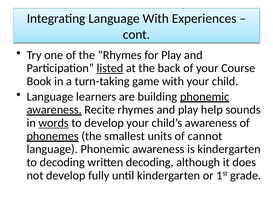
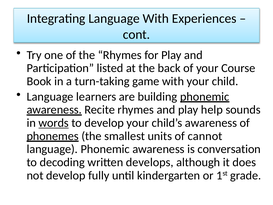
listed underline: present -> none (110, 68)
is kindergarten: kindergarten -> conversation (229, 149)
written decoding: decoding -> develops (150, 162)
